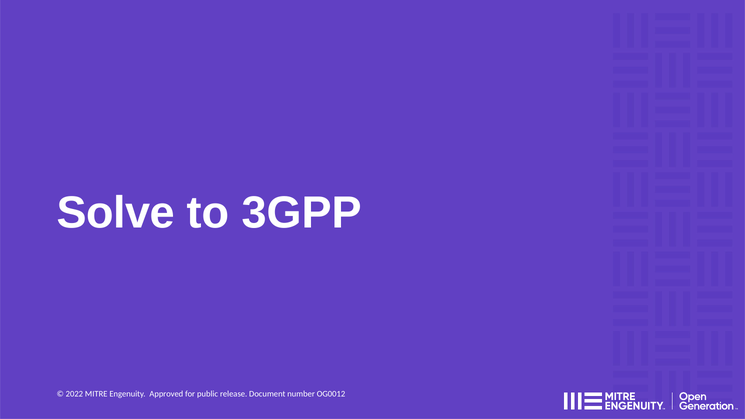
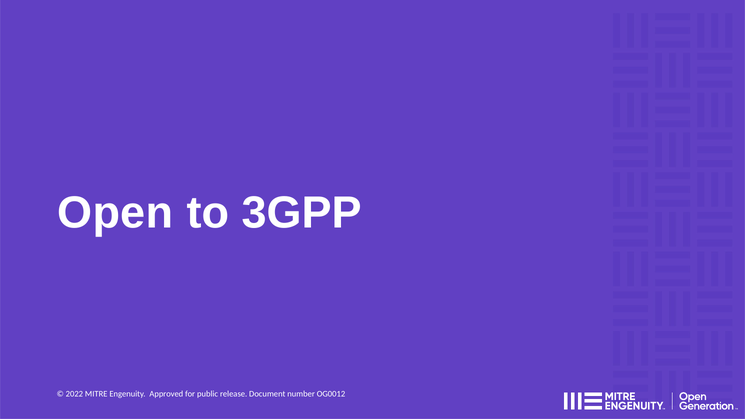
Solve: Solve -> Open (115, 213)
